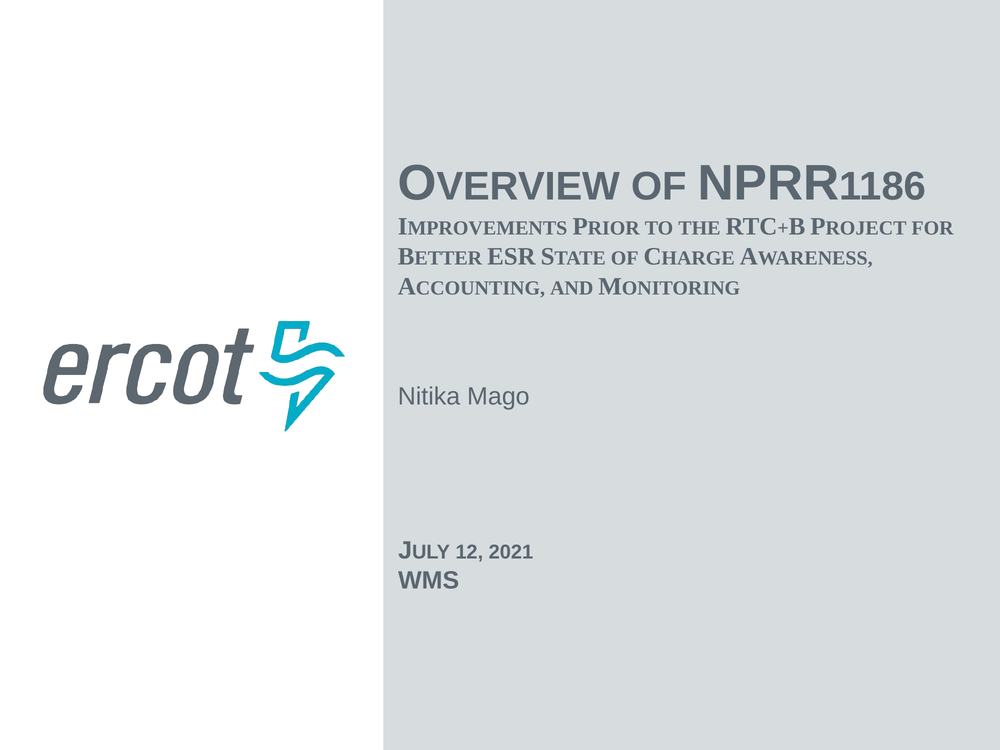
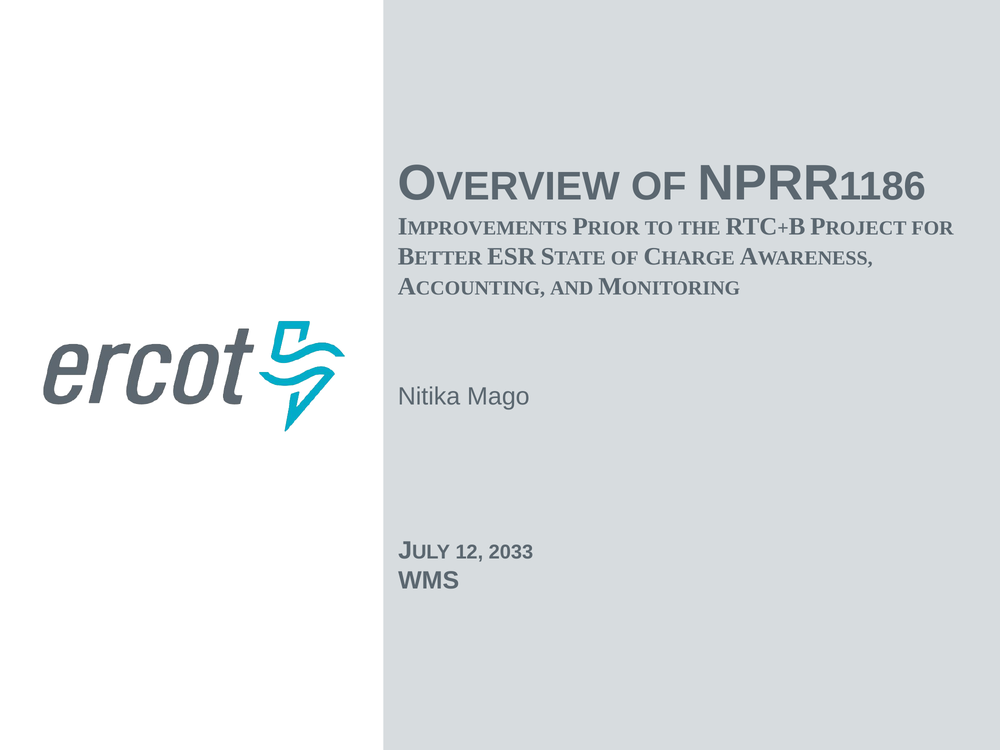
2021: 2021 -> 2033 (511, 552)
